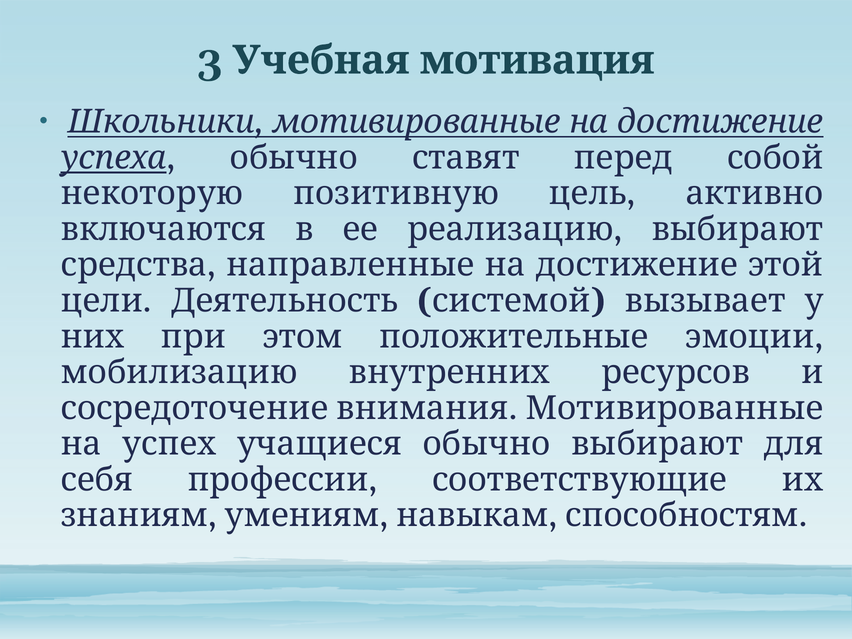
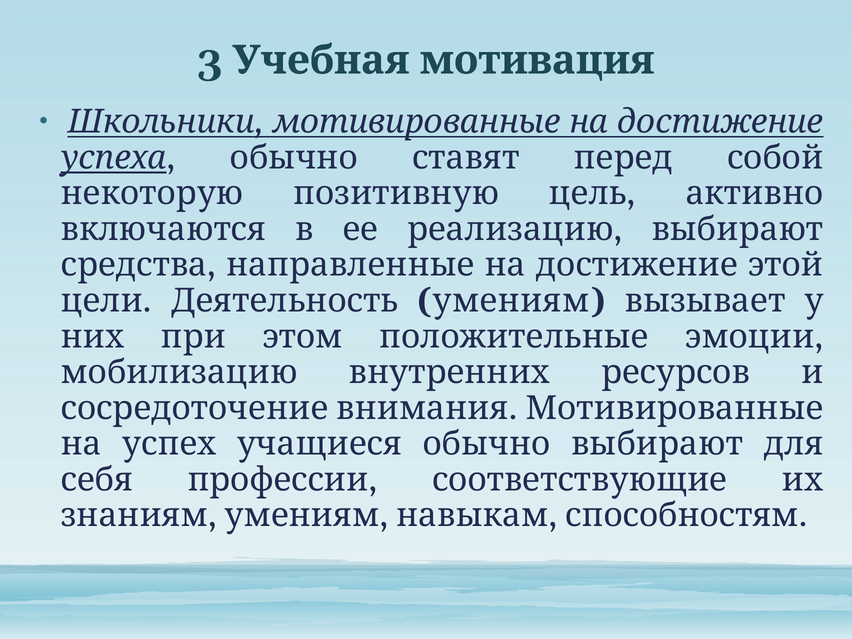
системой: системой -> умениям (511, 301)
